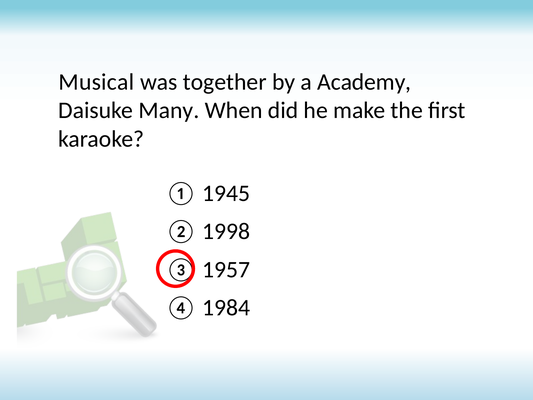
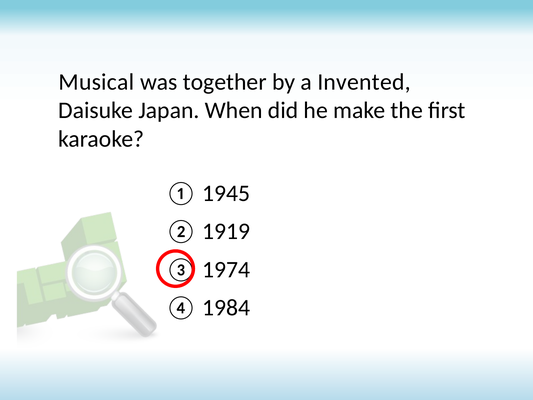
Academy: Academy -> Invented (364, 82)
Many: Many -> Japan (169, 110)
1998: 1998 -> 1919 (226, 231)
1957: 1957 -> 1974 (226, 269)
